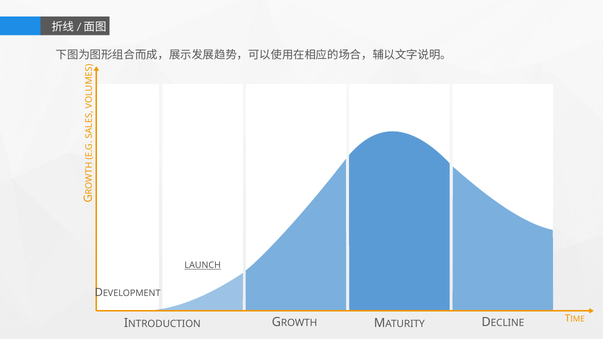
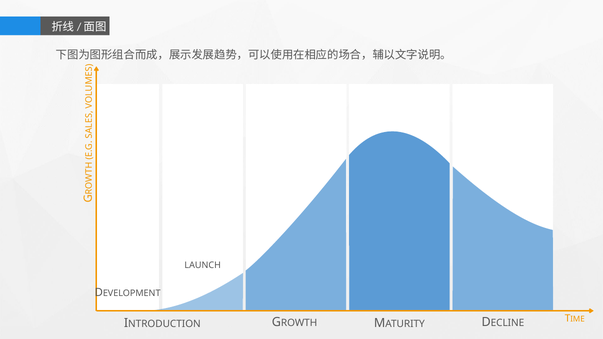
LAUNCH underline: present -> none (203, 266)
